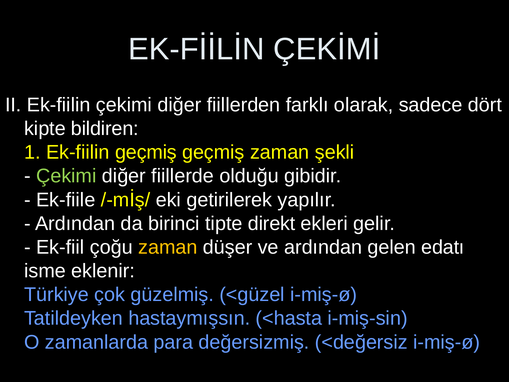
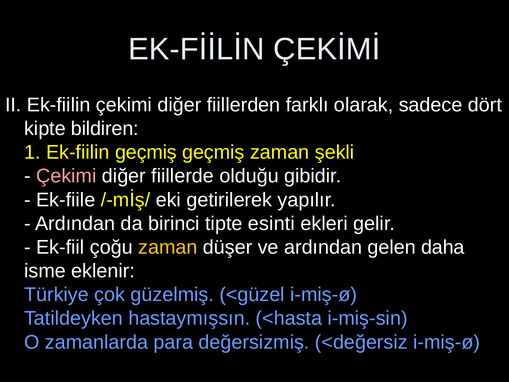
Çekimi colour: light green -> pink (66, 176)
direkt: direkt -> esinti (271, 223)
edatı: edatı -> daha (443, 247)
